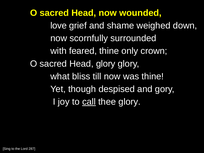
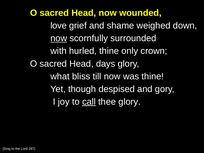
now underline: none -> present (59, 38)
feared: feared -> hurled (83, 51)
Head glory: glory -> days (106, 64)
